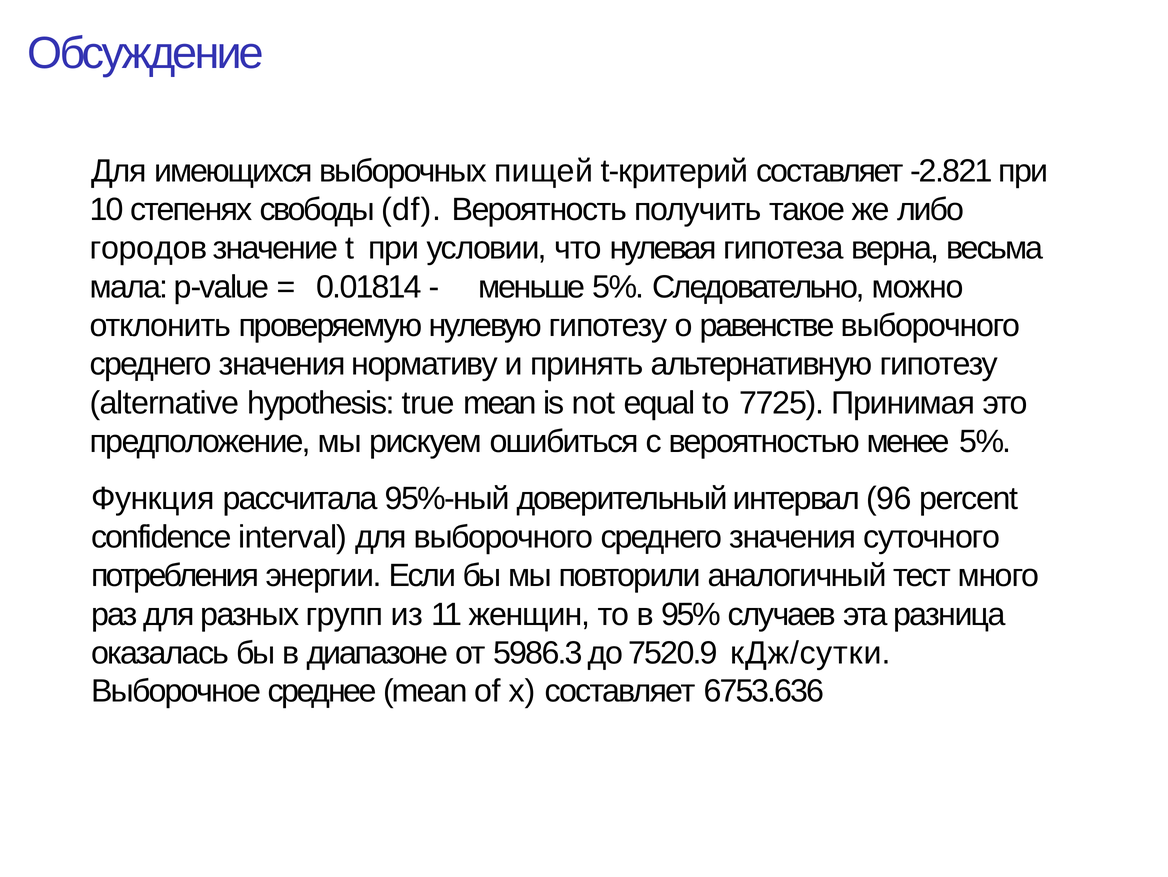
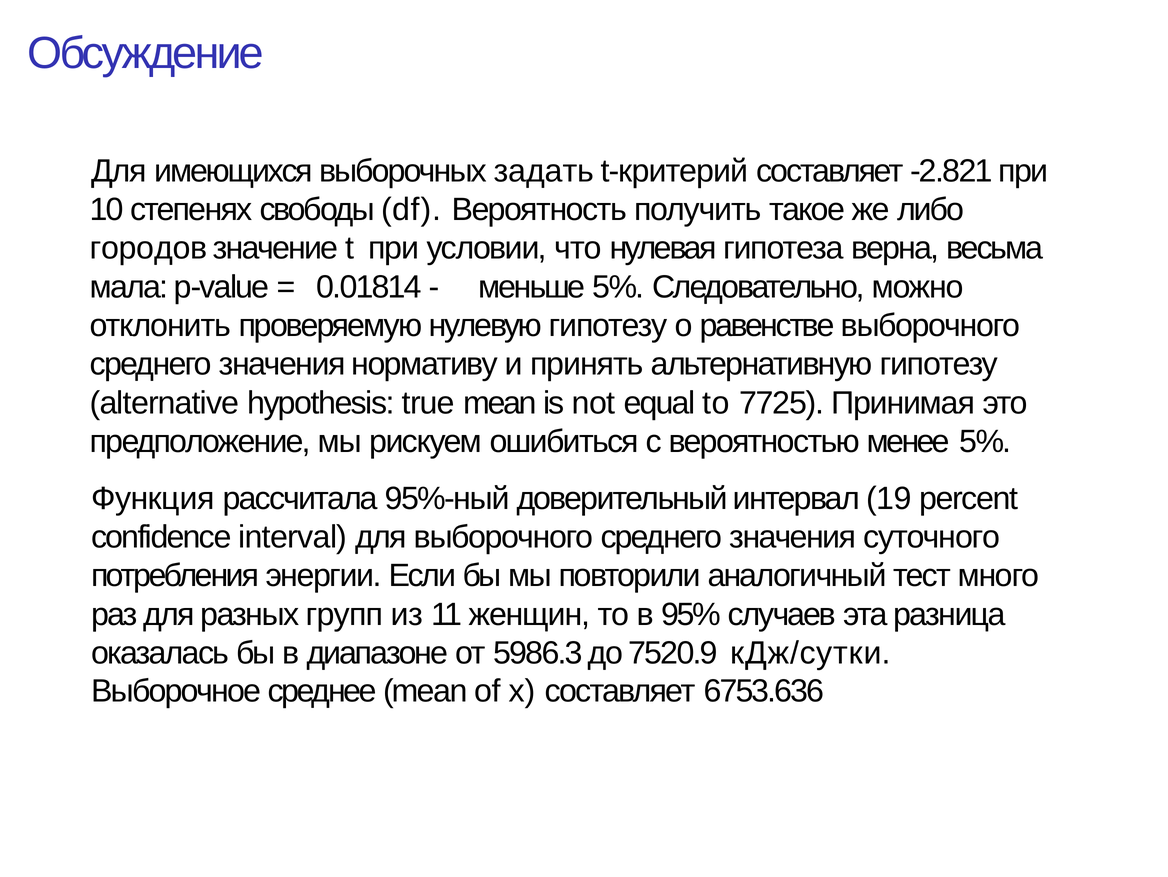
пищей: пищей -> задать (544, 171)
96: 96 -> 19 (889, 498)
